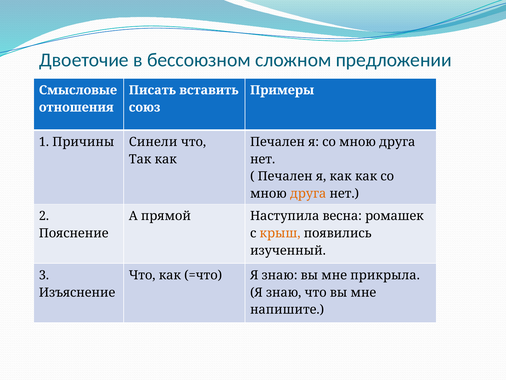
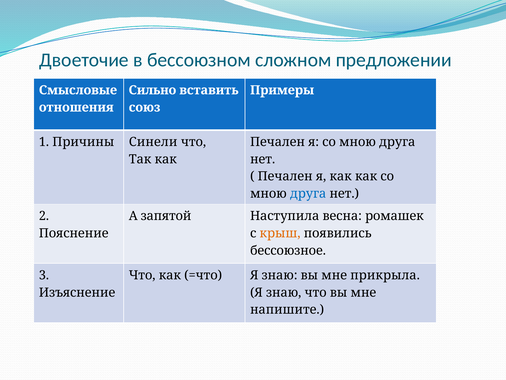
Писать: Писать -> Сильно (152, 90)
друга colour: orange -> blue (308, 193)
прямой: прямой -> запятой (166, 216)
изученный: изученный -> бессоюзное (288, 250)
